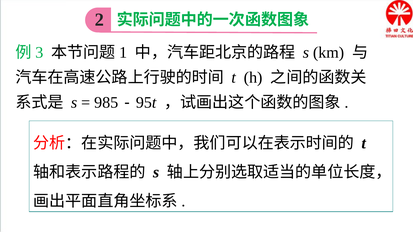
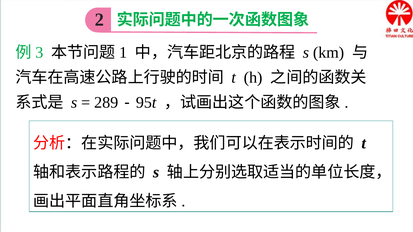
985: 985 -> 289 (106, 103)
